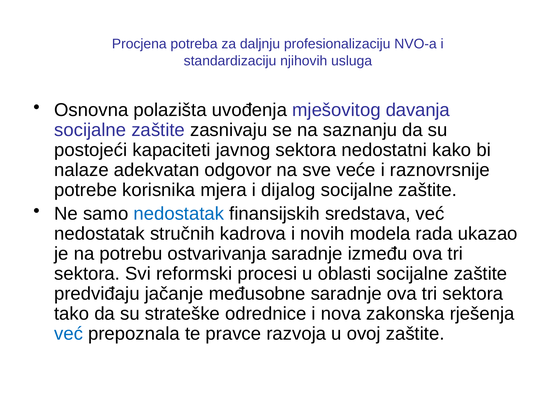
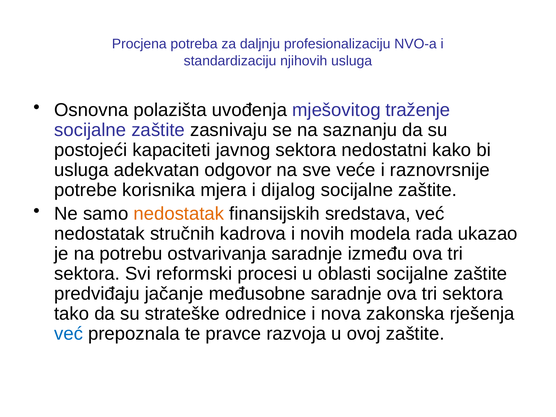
davanja: davanja -> traženje (418, 110)
nalaze: nalaze -> usluga (81, 170)
nedostatak colour: blue -> orange (179, 214)
